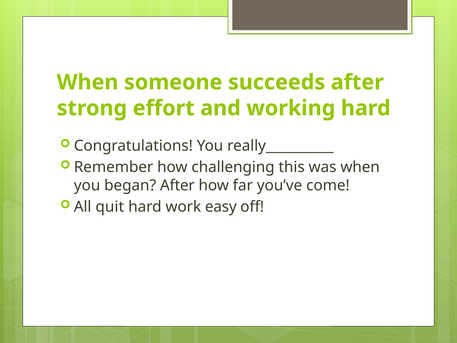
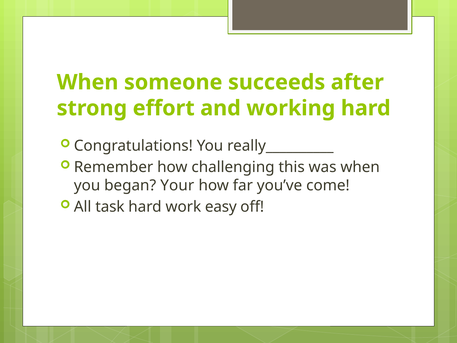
began After: After -> Your (177, 185)
quit: quit -> task (110, 207)
